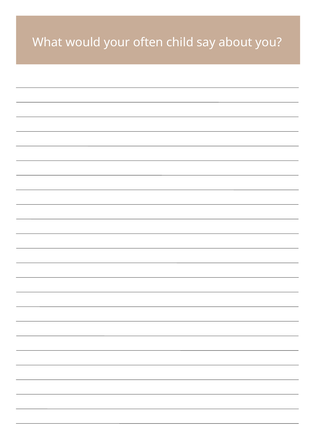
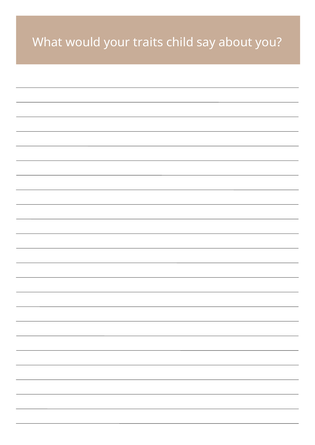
often: often -> traits (148, 42)
